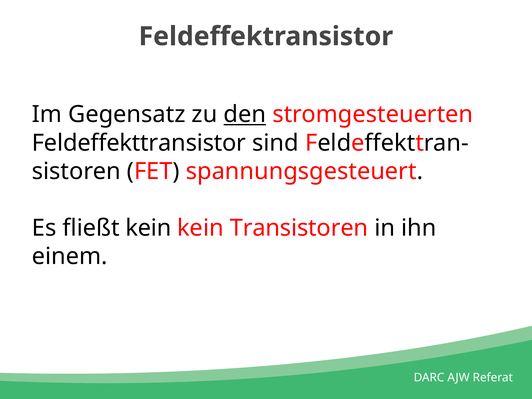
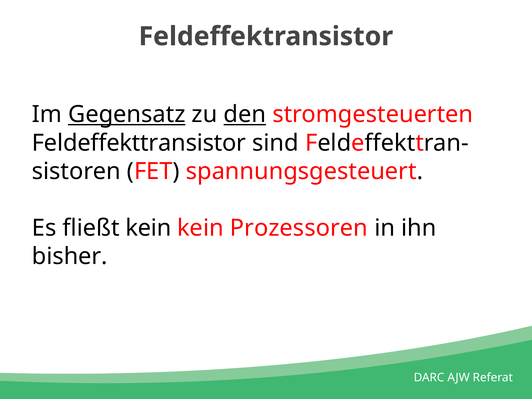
Gegensatz underline: none -> present (127, 114)
Transistoren: Transistoren -> Prozessoren (299, 228)
einem: einem -> bisher (70, 257)
